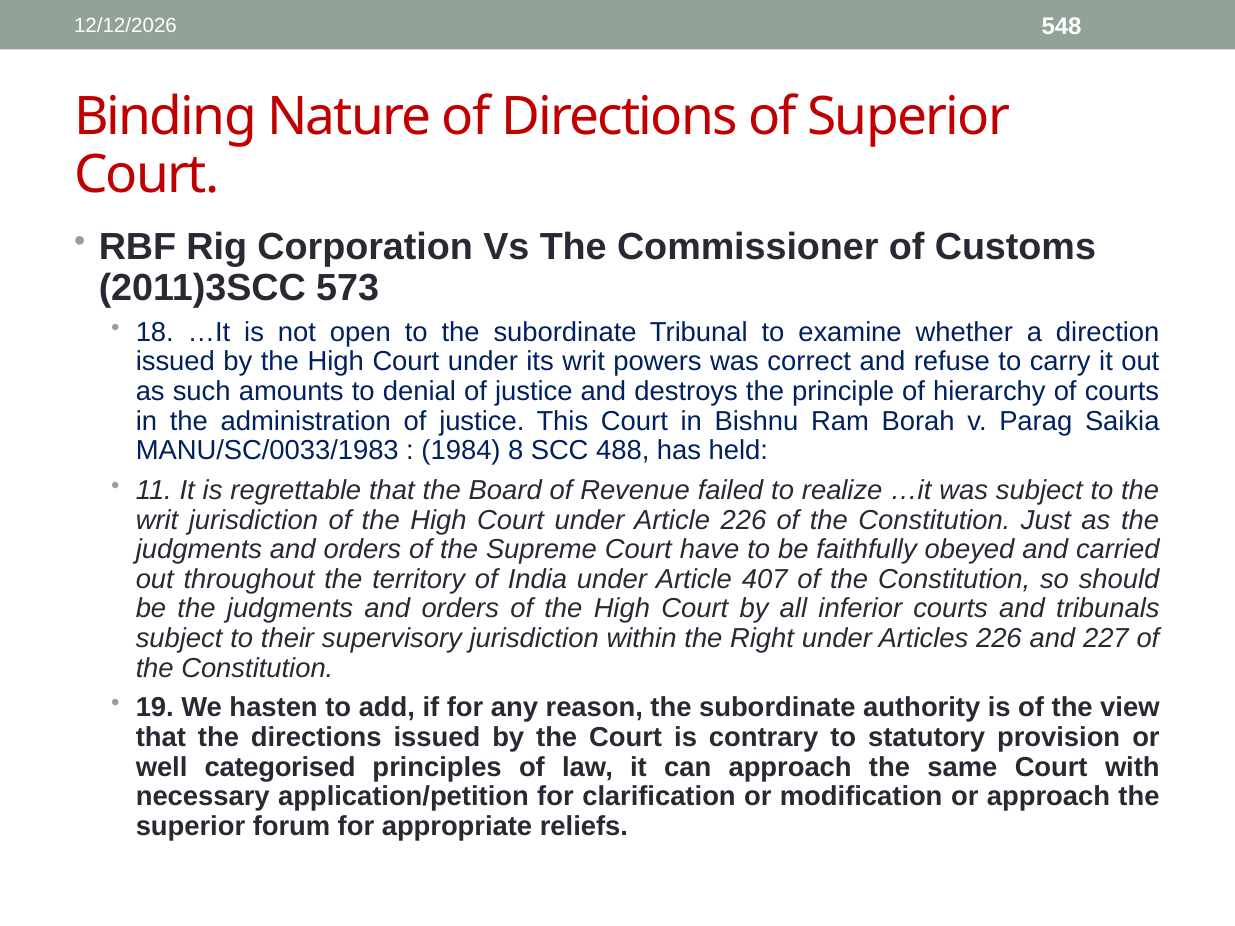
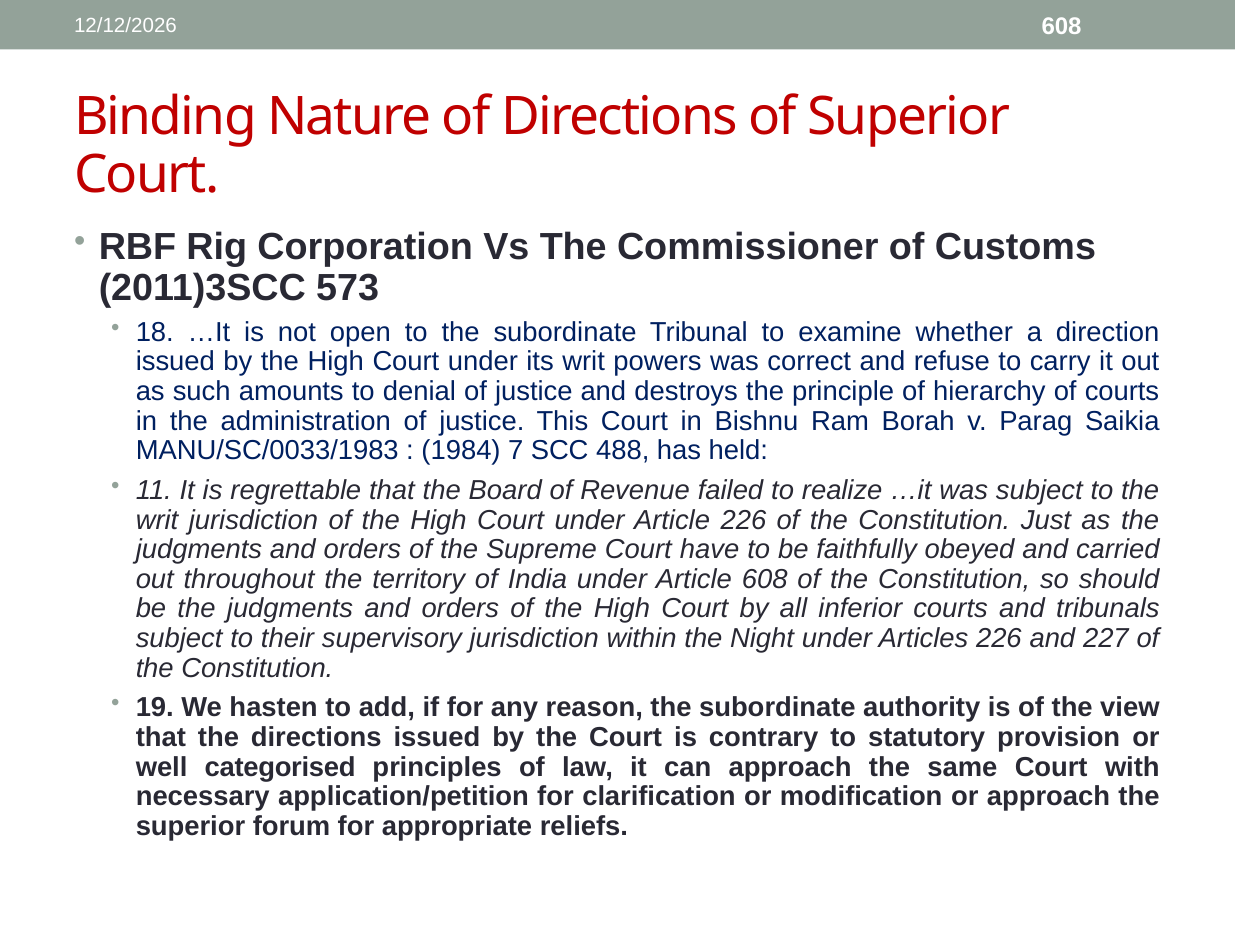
548: 548 -> 608 (1062, 26)
8: 8 -> 7 (516, 451)
Article 407: 407 -> 608 (765, 579)
Right: Right -> Night (762, 639)
